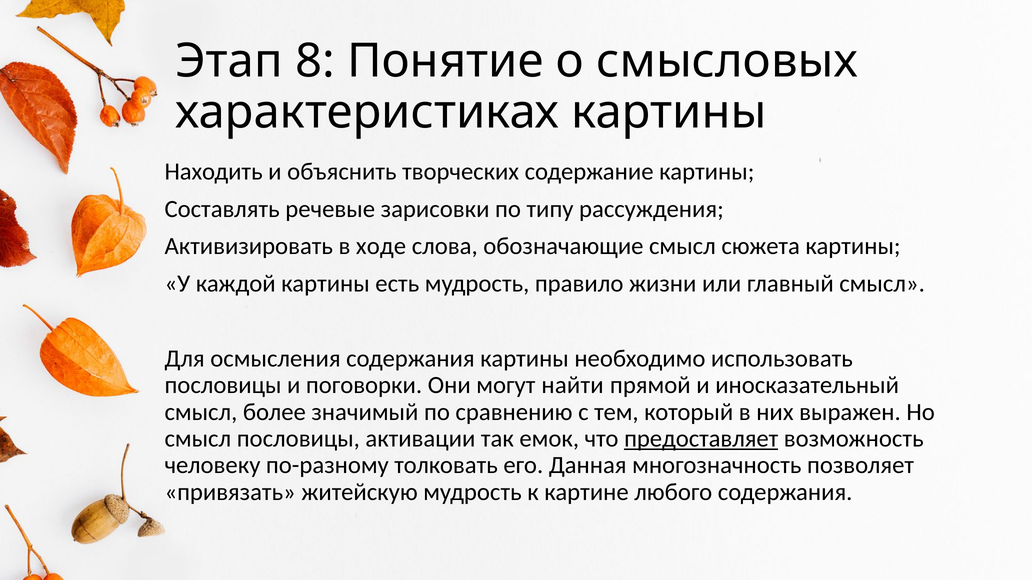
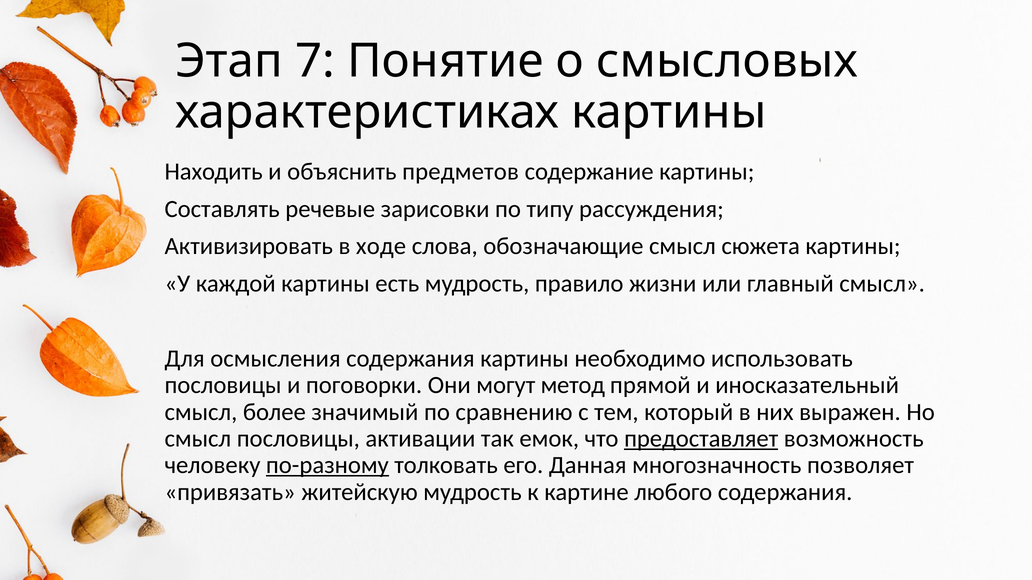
8: 8 -> 7 (315, 61)
творческих: творческих -> предметов (461, 172)
найти: найти -> метод (573, 386)
по-разному underline: none -> present (327, 466)
